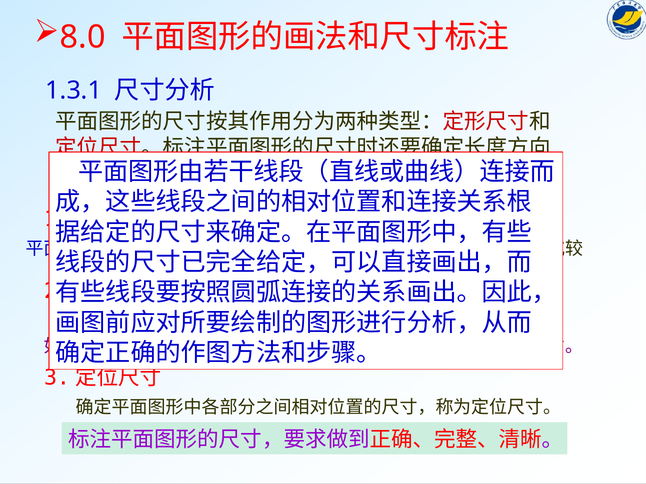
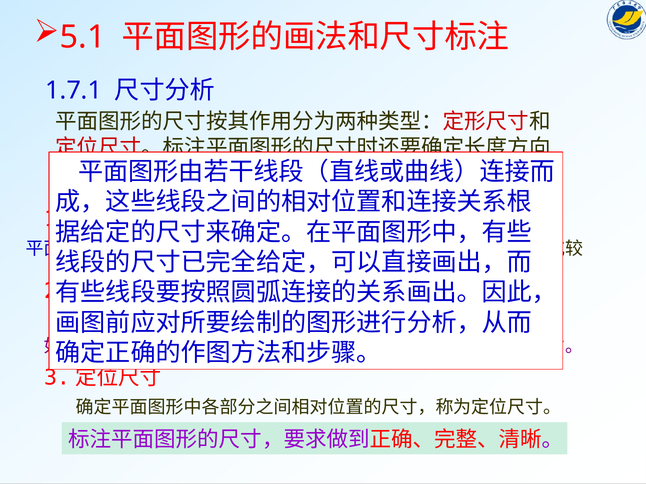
8.0: 8.0 -> 5.1 (83, 37)
1.3.1: 1.3.1 -> 1.7.1 (74, 91)
